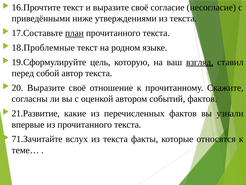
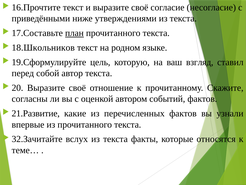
18.Проблемные: 18.Проблемные -> 18.Школьников (43, 47)
взгляд underline: present -> none (200, 62)
71.Зачитайте: 71.Зачитайте -> 32.Зачитайте (37, 139)
